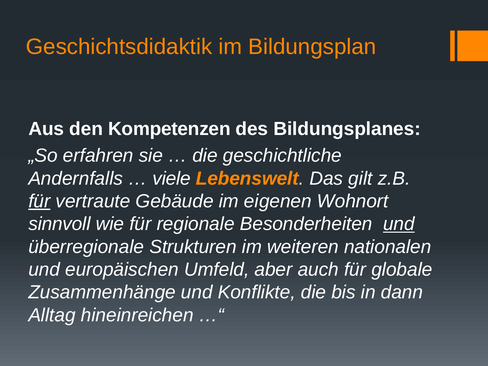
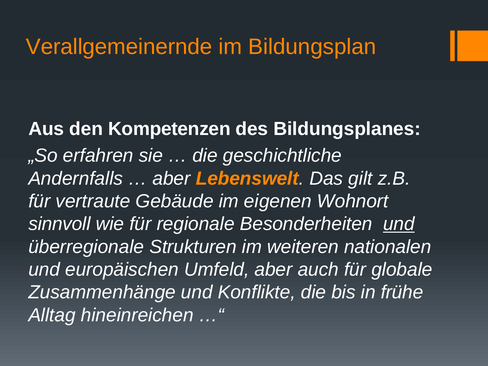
Geschichtsdidaktik: Geschichtsdidaktik -> Verallgemeinernde (119, 47)
viele: viele -> aber (171, 178)
für underline: present -> none (39, 201)
dann: dann -> frühe (402, 292)
